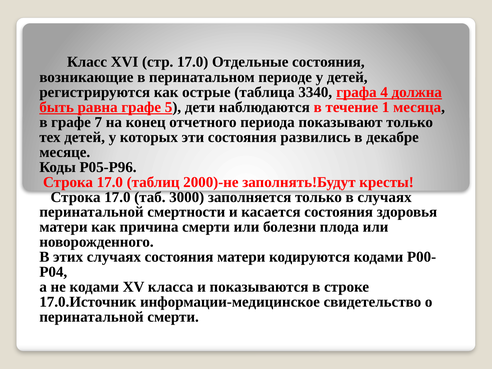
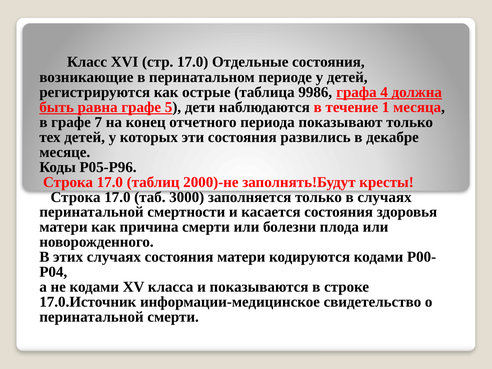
3340: 3340 -> 9986 (315, 92)
